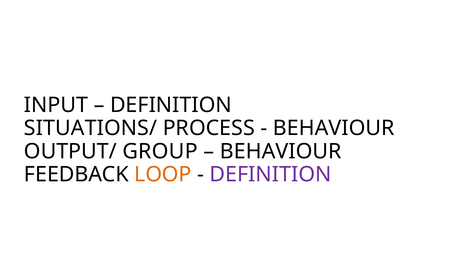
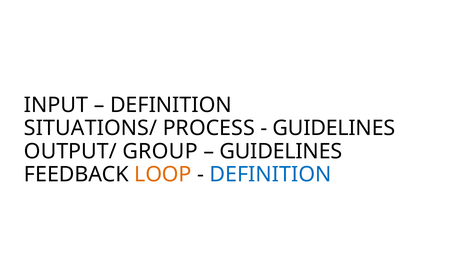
BEHAVIOUR: BEHAVIOUR -> GUIDELINES (334, 128)
BEHAVIOUR: BEHAVIOUR -> GUIDELINES (281, 151)
DEFINITION colour: purple -> blue (271, 175)
